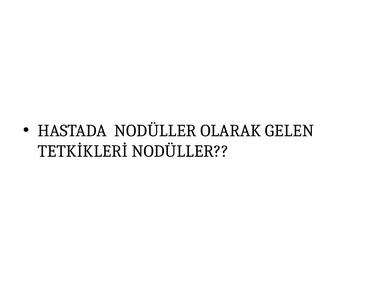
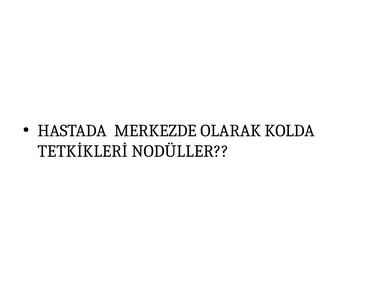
HASTADA NODÜLLER: NODÜLLER -> MERKEZDE (155, 131)
GELEN: GELEN -> KOLDA (290, 131)
